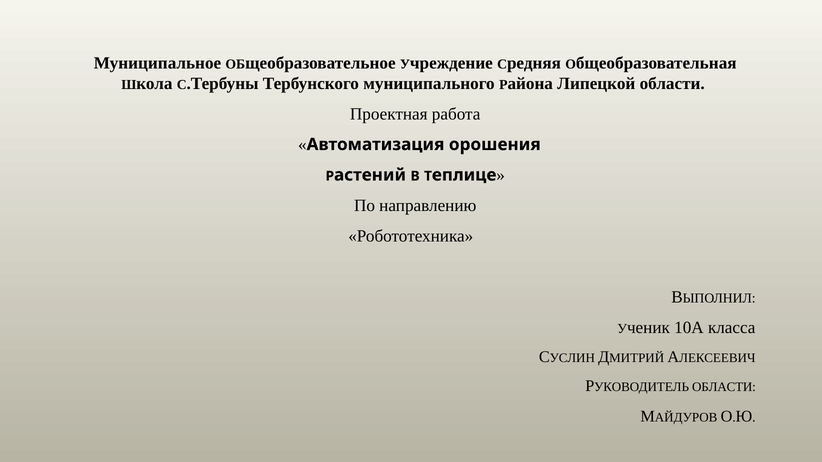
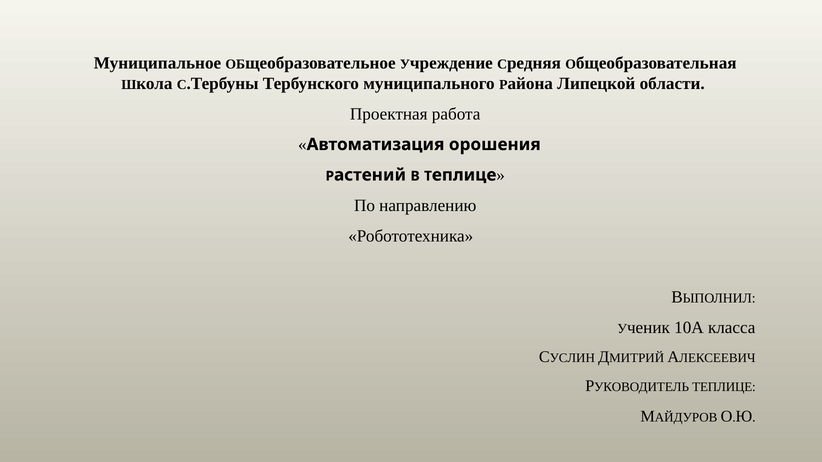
ОБЛАСТИ: ОБЛАСТИ -> ТЕПЛИЦЕ (724, 387)
